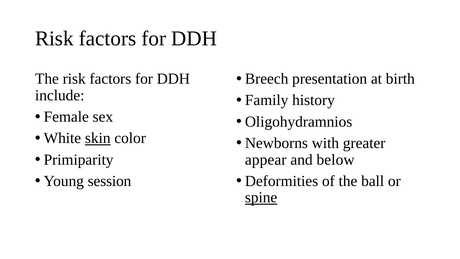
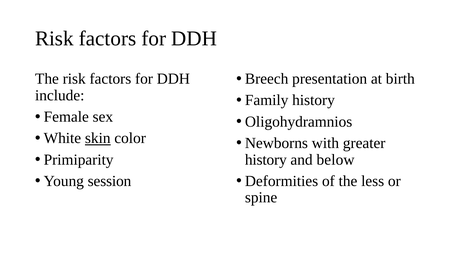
appear: appear -> history (266, 159)
ball: ball -> less (373, 181)
spine underline: present -> none (261, 197)
